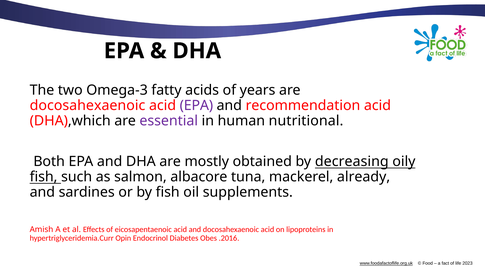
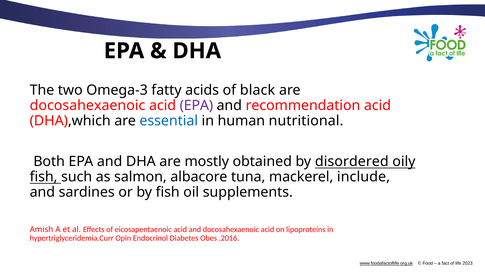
years: years -> black (258, 90)
essential colour: purple -> blue (169, 121)
decreasing: decreasing -> disordered (352, 161)
already: already -> include (364, 177)
